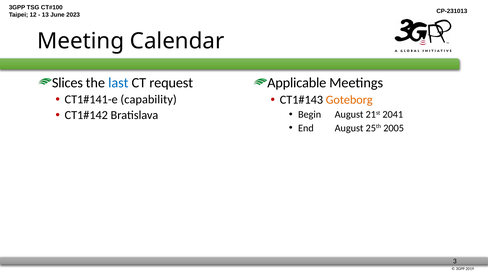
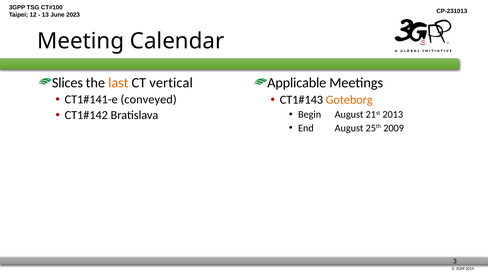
last colour: blue -> orange (118, 83)
request: request -> vertical (171, 83)
capability: capability -> conveyed (149, 99)
2041: 2041 -> 2013 (393, 114)
2005: 2005 -> 2009 (394, 128)
